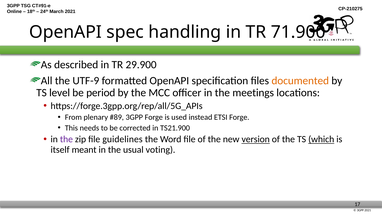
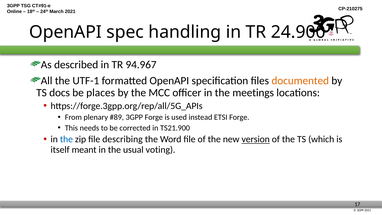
71.900: 71.900 -> 24.900 (298, 32)
29.900: 29.900 -> 94.967 (141, 65)
UTF-9: UTF-9 -> UTF-1 (86, 81)
level: level -> docs (60, 93)
period: period -> places (101, 93)
the colour: purple -> blue (66, 139)
guidelines: guidelines -> describing (123, 139)
which underline: present -> none (321, 139)
